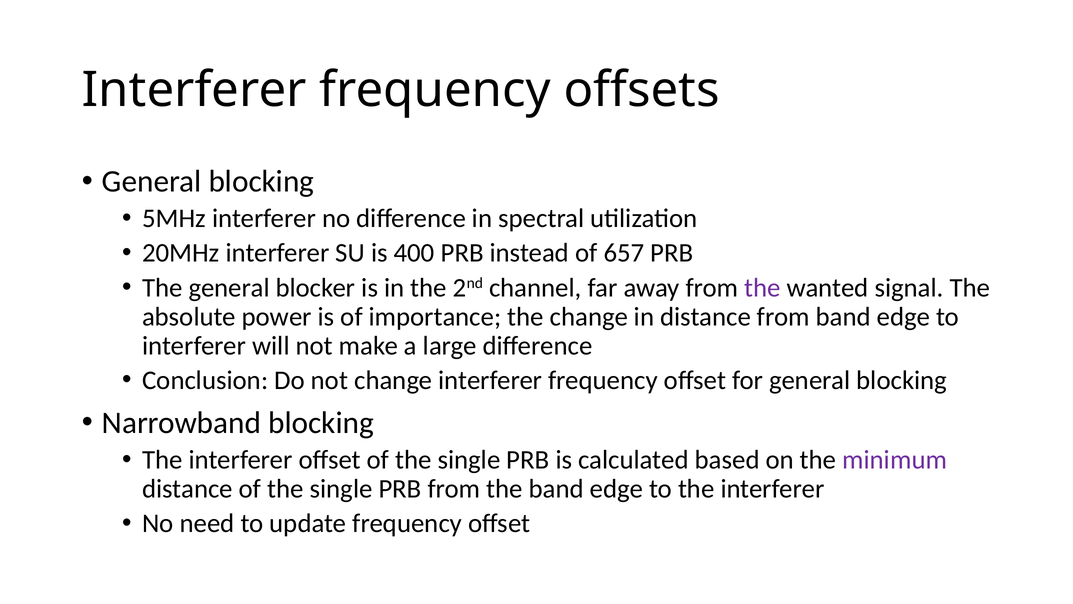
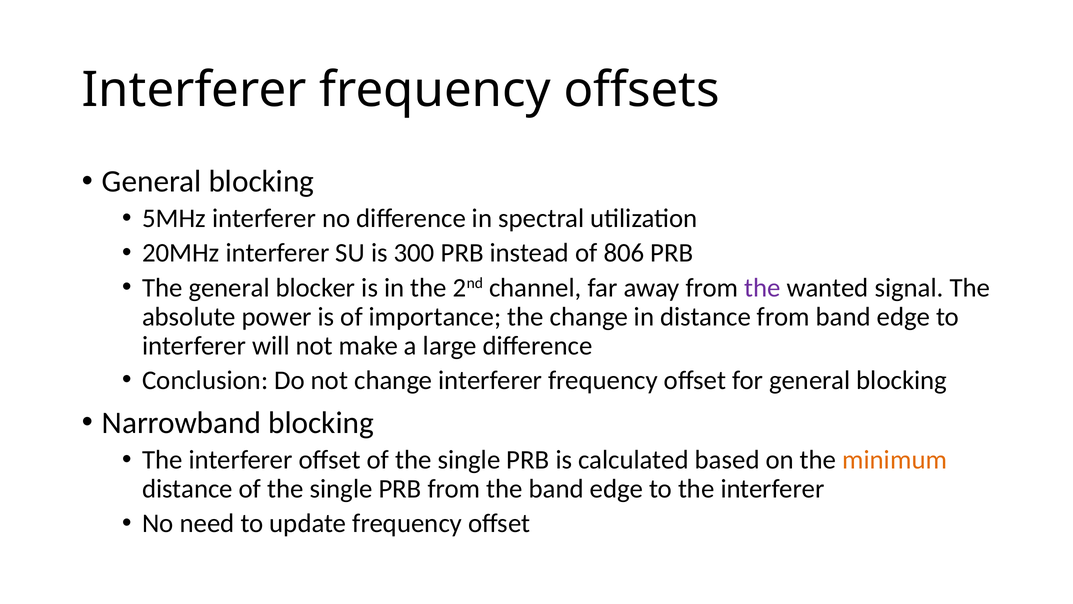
400: 400 -> 300 (414, 253)
657: 657 -> 806 (624, 253)
minimum colour: purple -> orange (895, 459)
